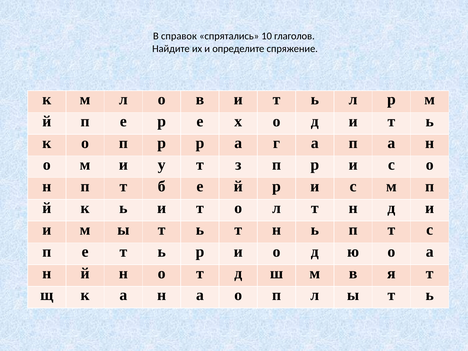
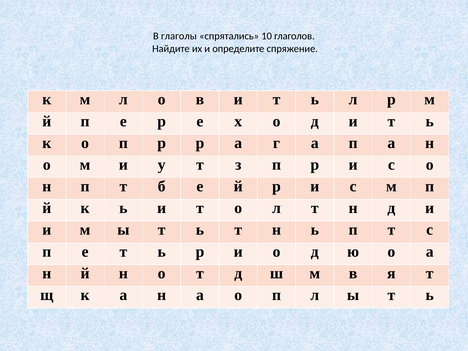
справок: справок -> глаголы (179, 36)
